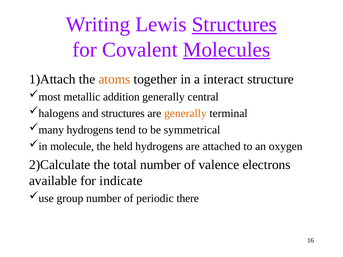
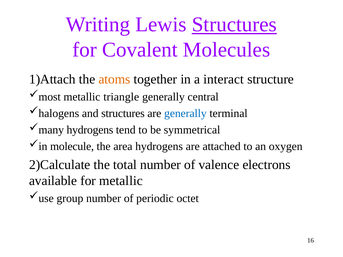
Molecules underline: present -> none (227, 50)
addition: addition -> triangle (121, 97)
generally colour: orange -> blue (185, 113)
held: held -> area (123, 147)
for indicate: indicate -> metallic (121, 181)
there: there -> octet (188, 199)
